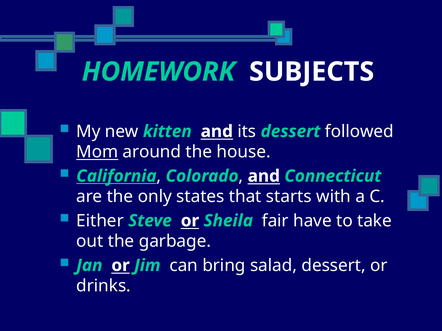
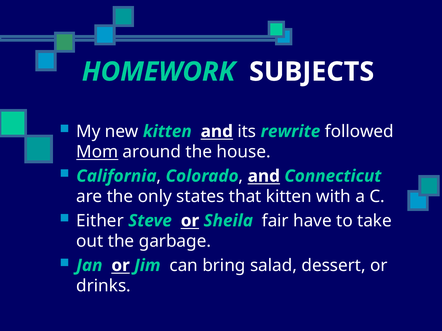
its dessert: dessert -> rewrite (290, 132)
California underline: present -> none (116, 176)
that starts: starts -> kitten (289, 197)
